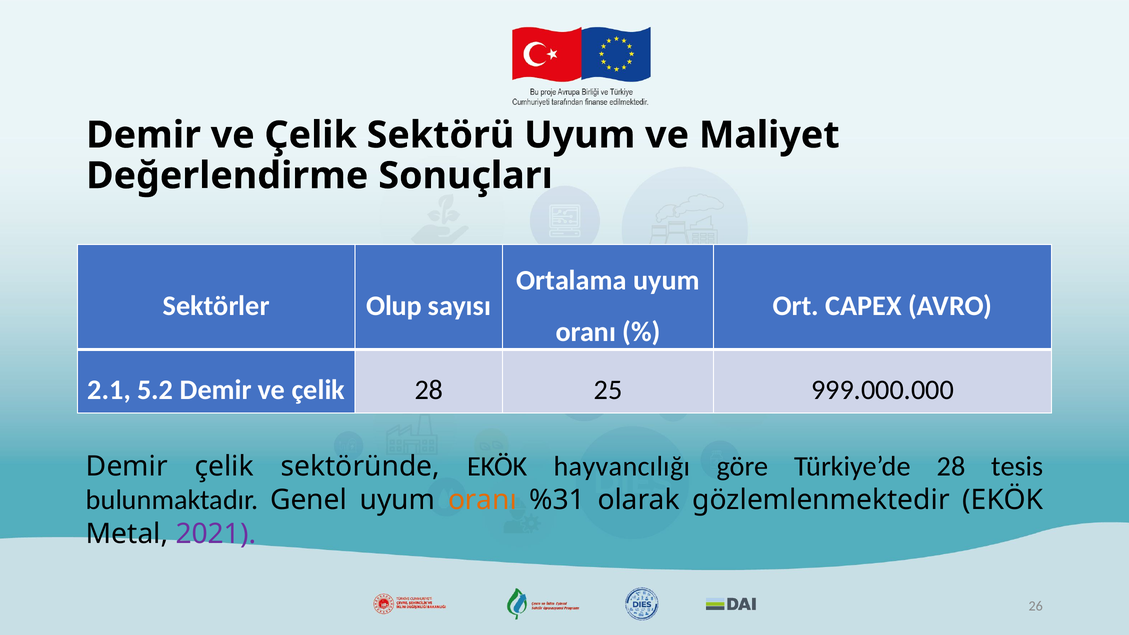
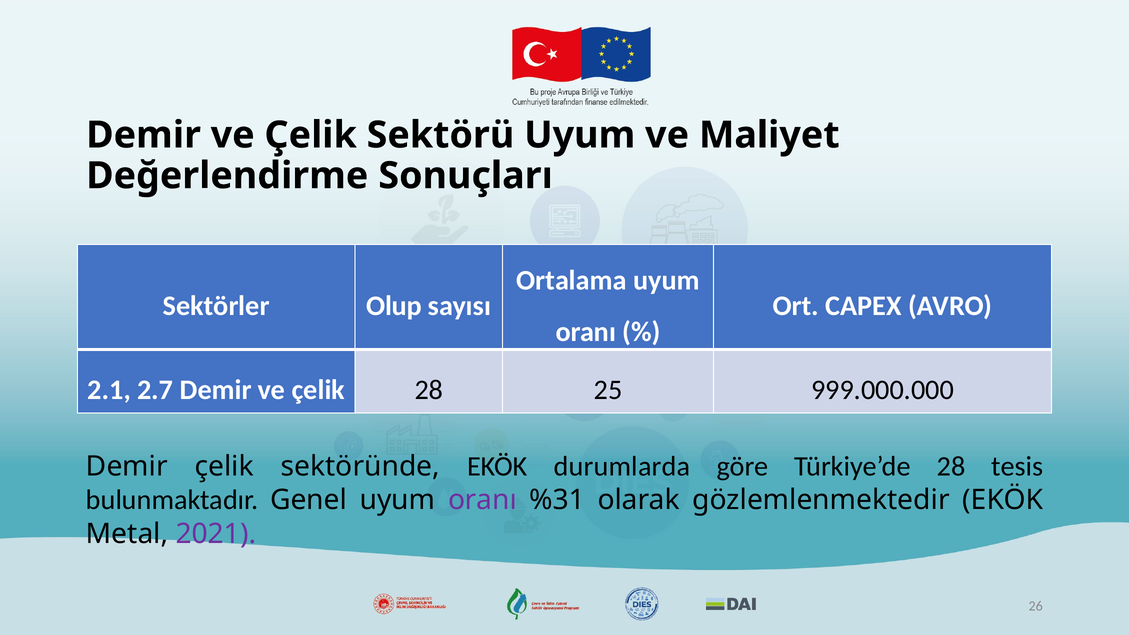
5.2: 5.2 -> 2.7 (155, 390)
hayvancılığı: hayvancılığı -> durumlarda (622, 466)
oranı colour: orange -> purple (482, 500)
